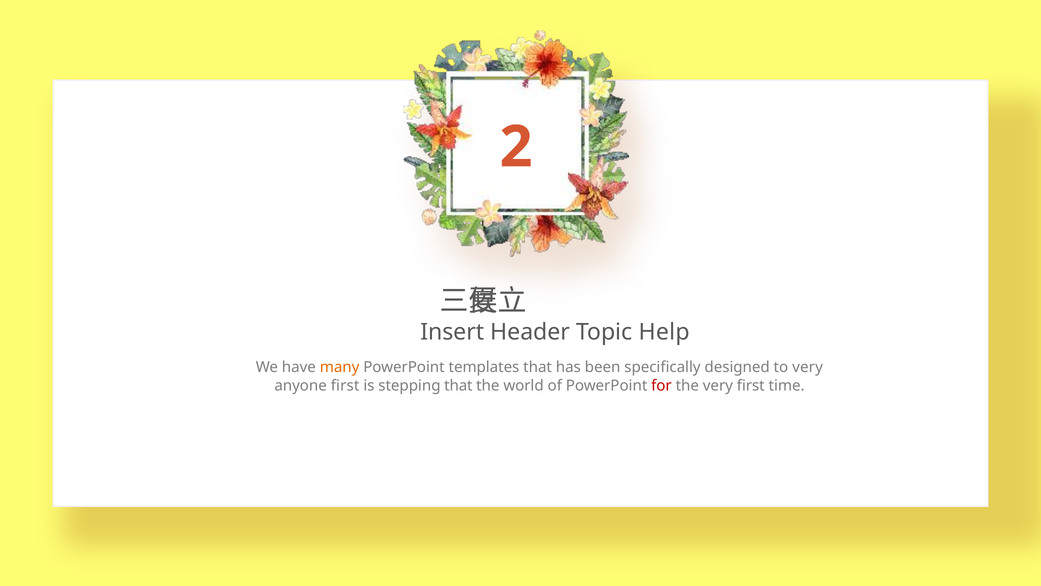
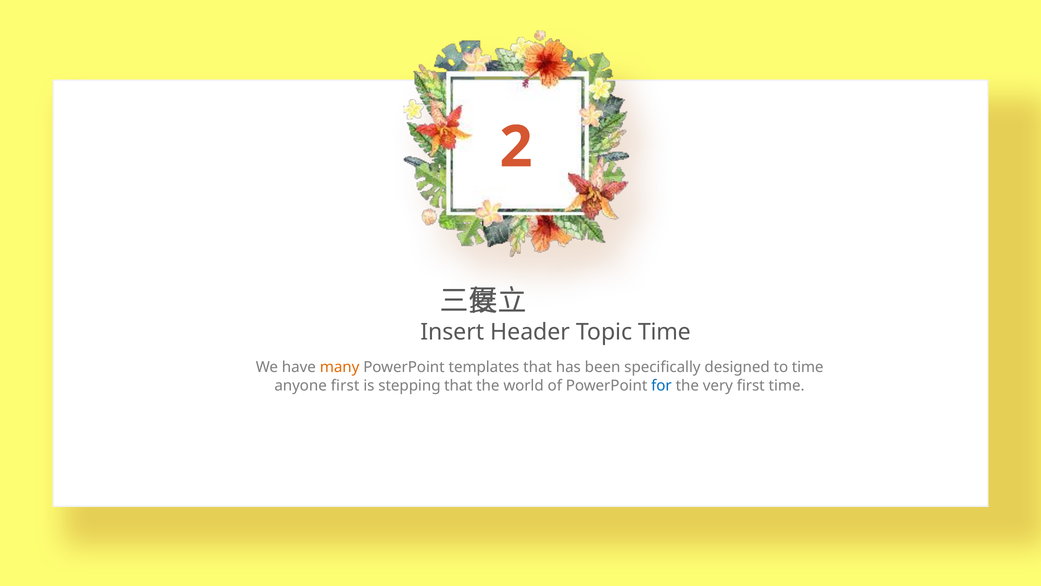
Topic Help: Help -> Time (664, 332)
to very: very -> time (808, 367)
for colour: red -> blue (661, 385)
